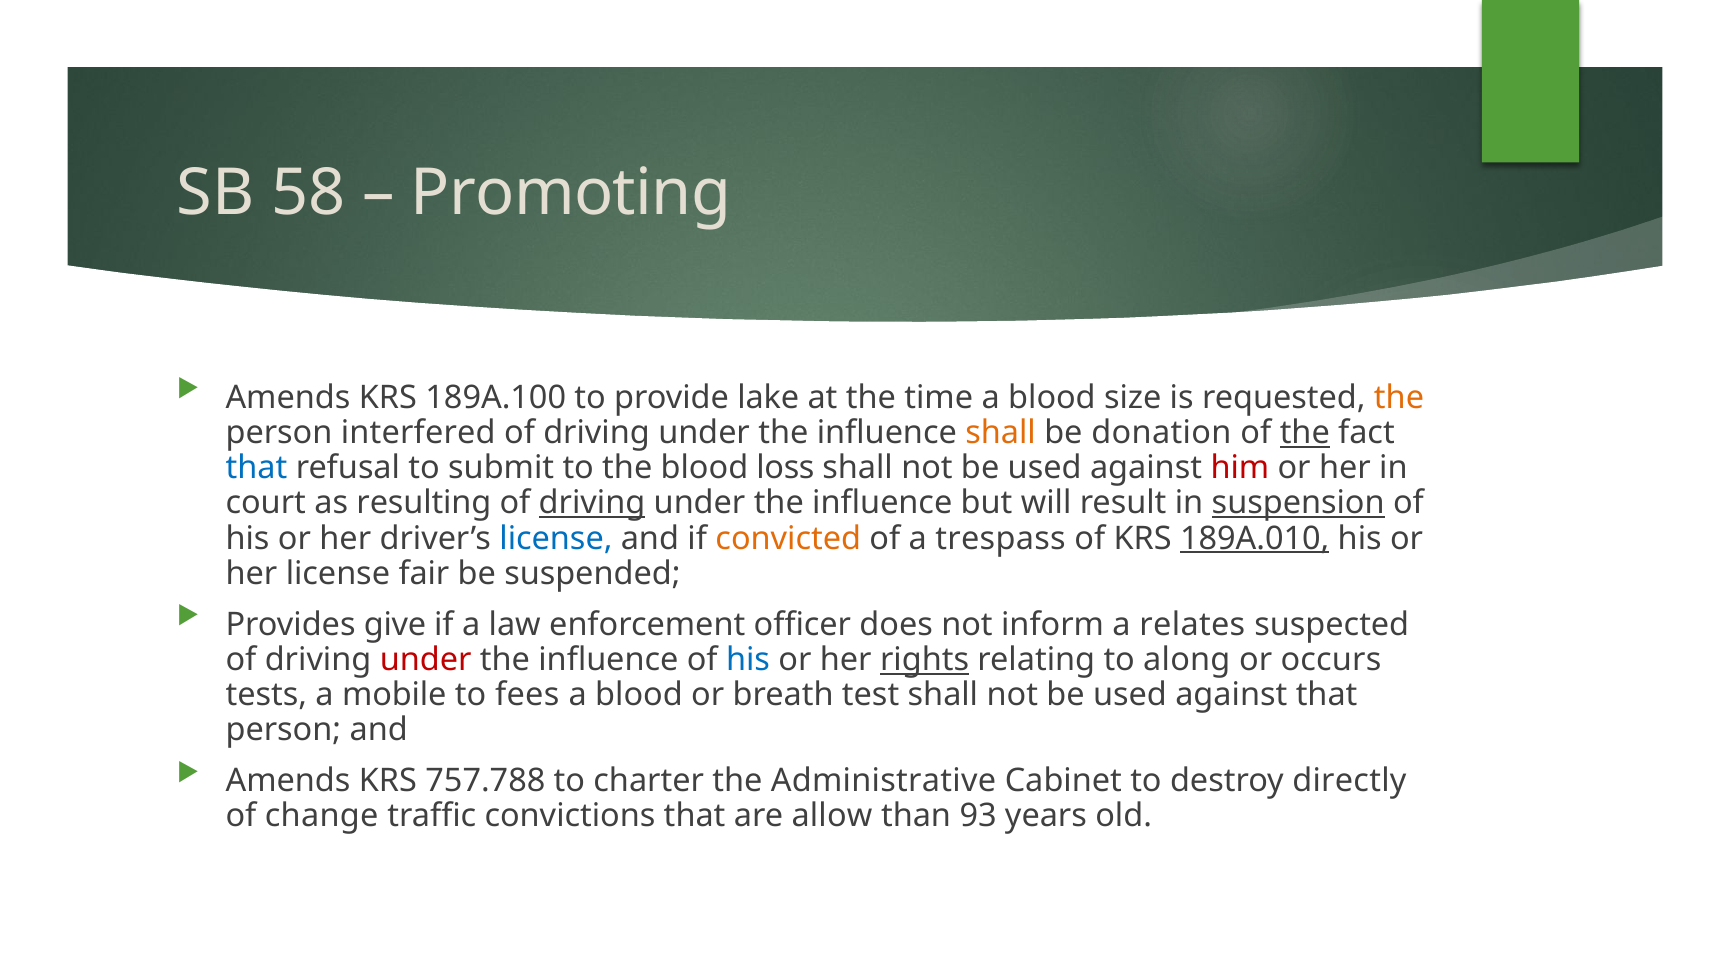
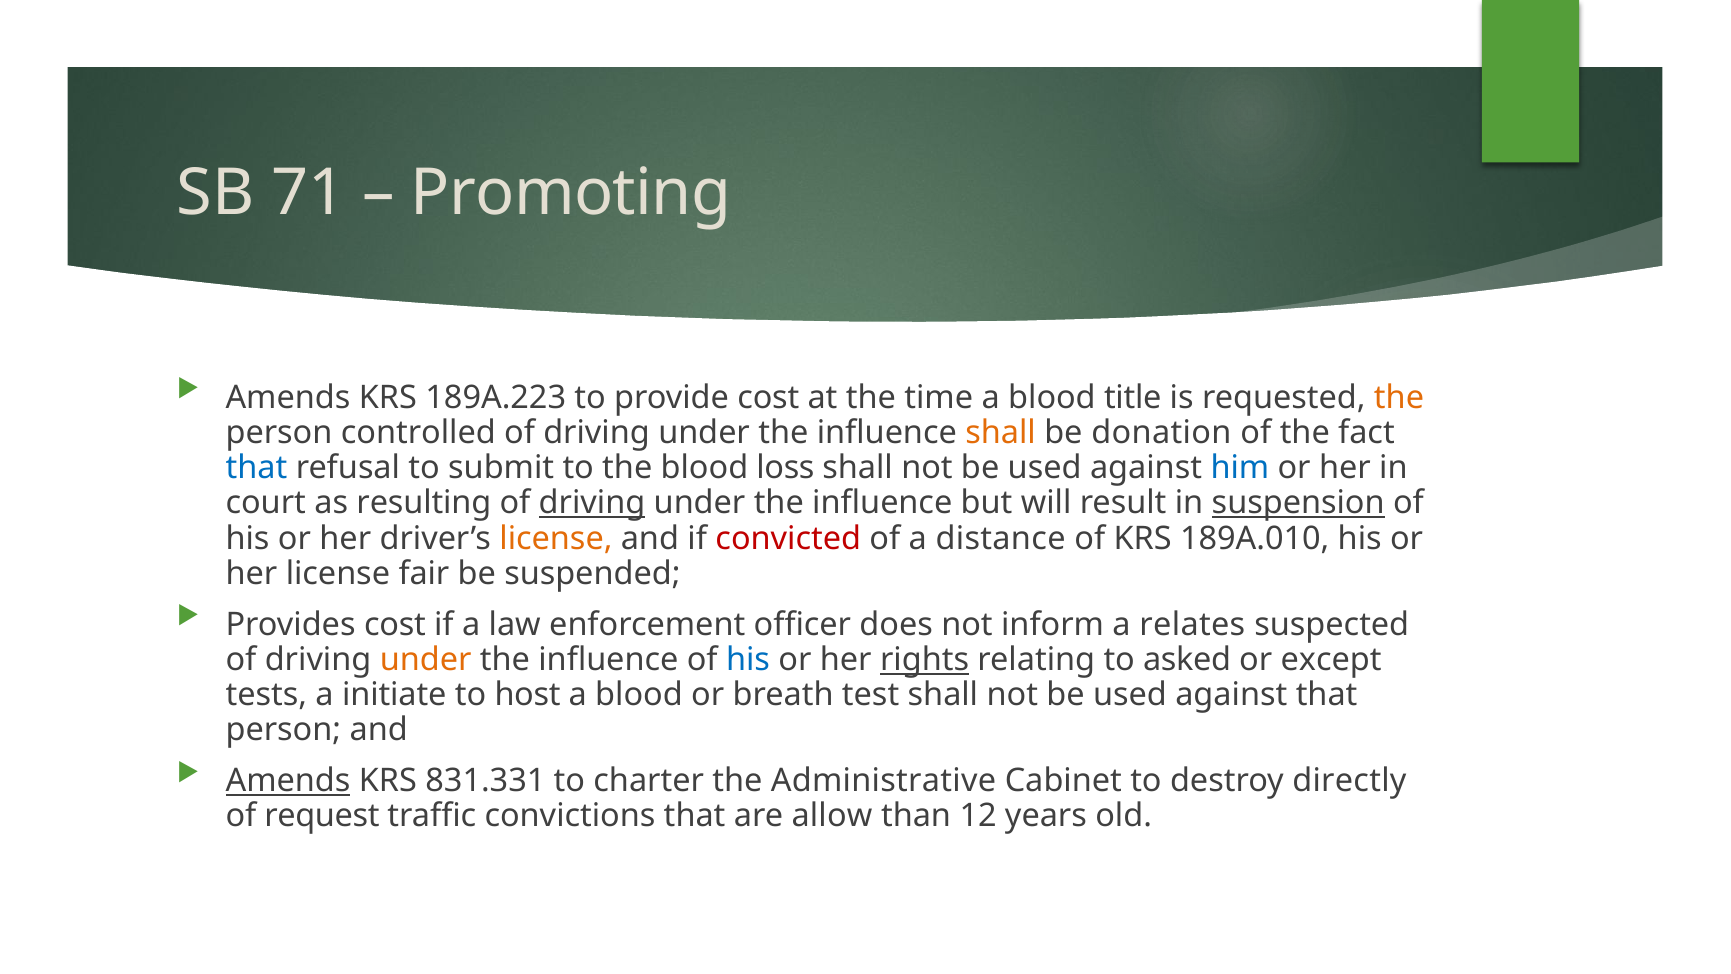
58: 58 -> 71 (309, 193)
189A.100: 189A.100 -> 189A.223 (496, 398)
provide lake: lake -> cost (768, 398)
size: size -> title (1133, 398)
interfered: interfered -> controlled (418, 433)
the underline: present -> none (1305, 433)
him colour: red -> blue (1240, 468)
license colour: blue -> orange (556, 538)
convicted colour: orange -> red (788, 538)
trespass: trespass -> distance (1001, 538)
189A.010 underline: present -> none (1255, 538)
Provides give: give -> cost (395, 624)
under colour: red -> orange (426, 660)
along: along -> asked (1187, 660)
occurs: occurs -> except (1331, 660)
mobile: mobile -> initiate (394, 695)
fees: fees -> host (527, 695)
Amends underline: none -> present (288, 781)
757.788: 757.788 -> 831.331 (485, 781)
change: change -> request (322, 816)
93: 93 -> 12 (978, 816)
